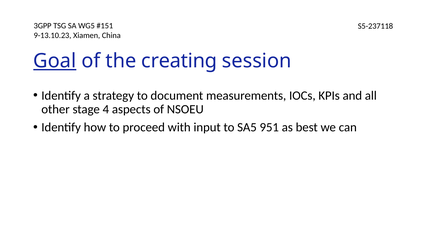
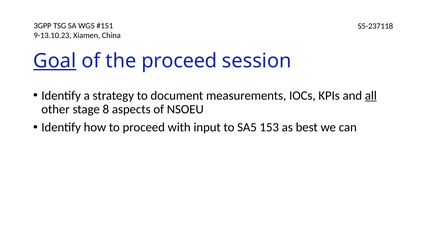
the creating: creating -> proceed (179, 61)
all underline: none -> present (371, 96)
4: 4 -> 8 (106, 109)
951: 951 -> 153 (269, 128)
